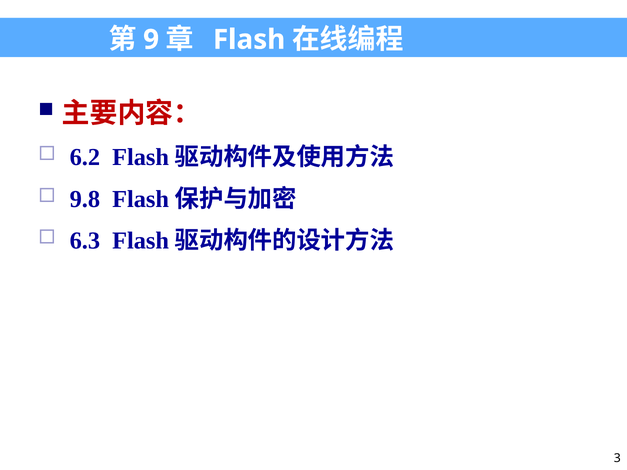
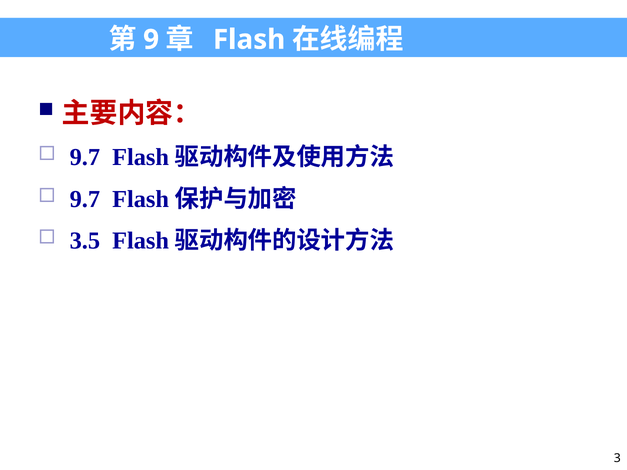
6.2: 6.2 -> 9.7 (85, 157)
9.8: 9.8 -> 9.7 (85, 199)
6.3: 6.3 -> 3.5 (85, 241)
